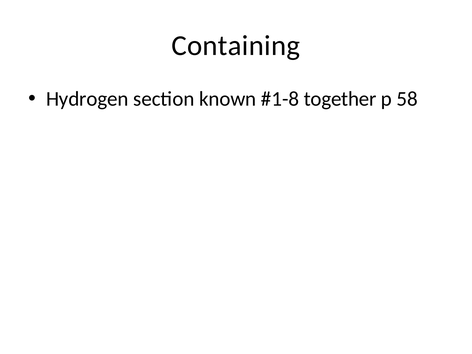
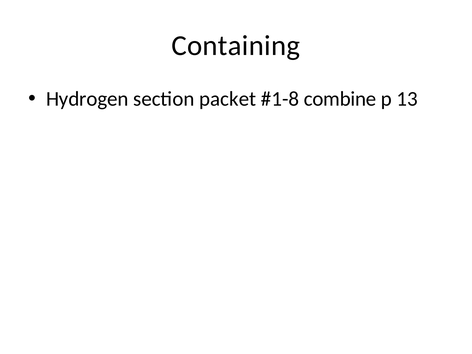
known: known -> packet (228, 99)
together: together -> combine (340, 99)
58: 58 -> 13 (407, 99)
